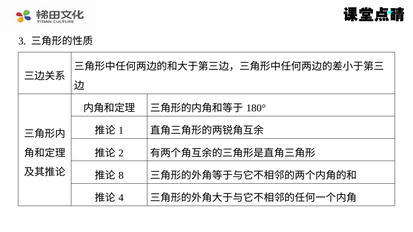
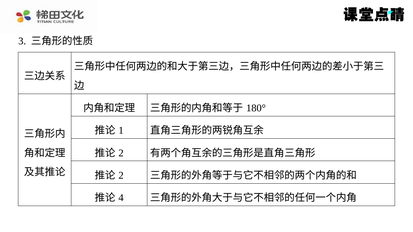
8: 8 -> 2 (121, 176)
